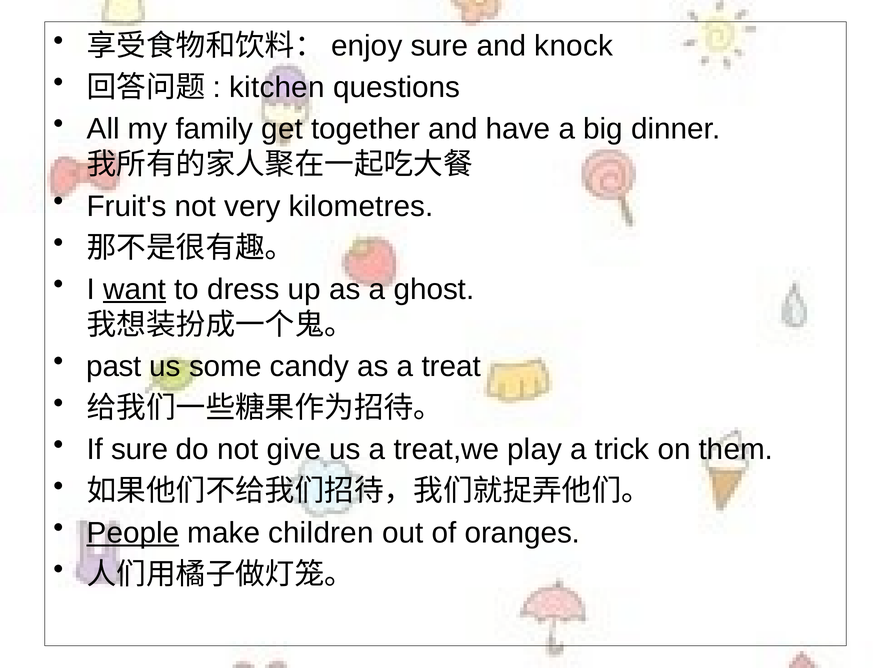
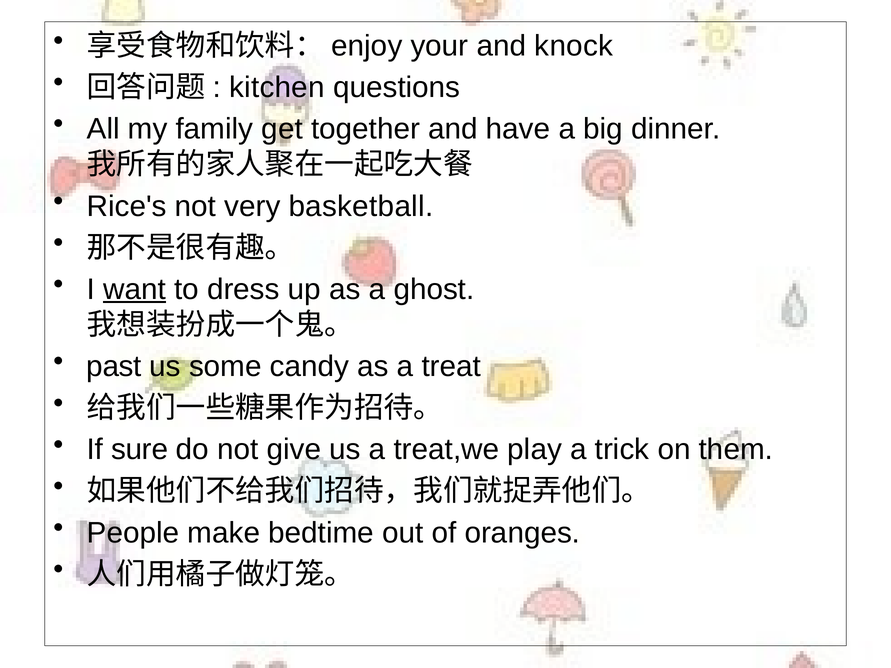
sure: sure -> your (439, 46)
Fruit's: Fruit's -> Rice's (127, 206)
kilometres: kilometres -> basketball (361, 206)
People underline: present -> none (133, 533)
children: children -> bedtime (321, 533)
